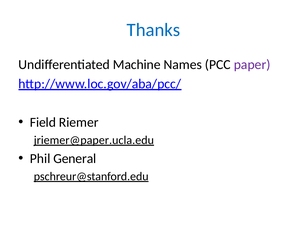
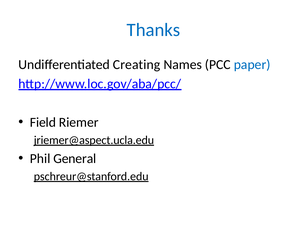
Machine: Machine -> Creating (137, 64)
paper colour: purple -> blue (252, 64)
jriemer@paper.ucla.edu: jriemer@paper.ucla.edu -> jriemer@aspect.ucla.edu (94, 140)
